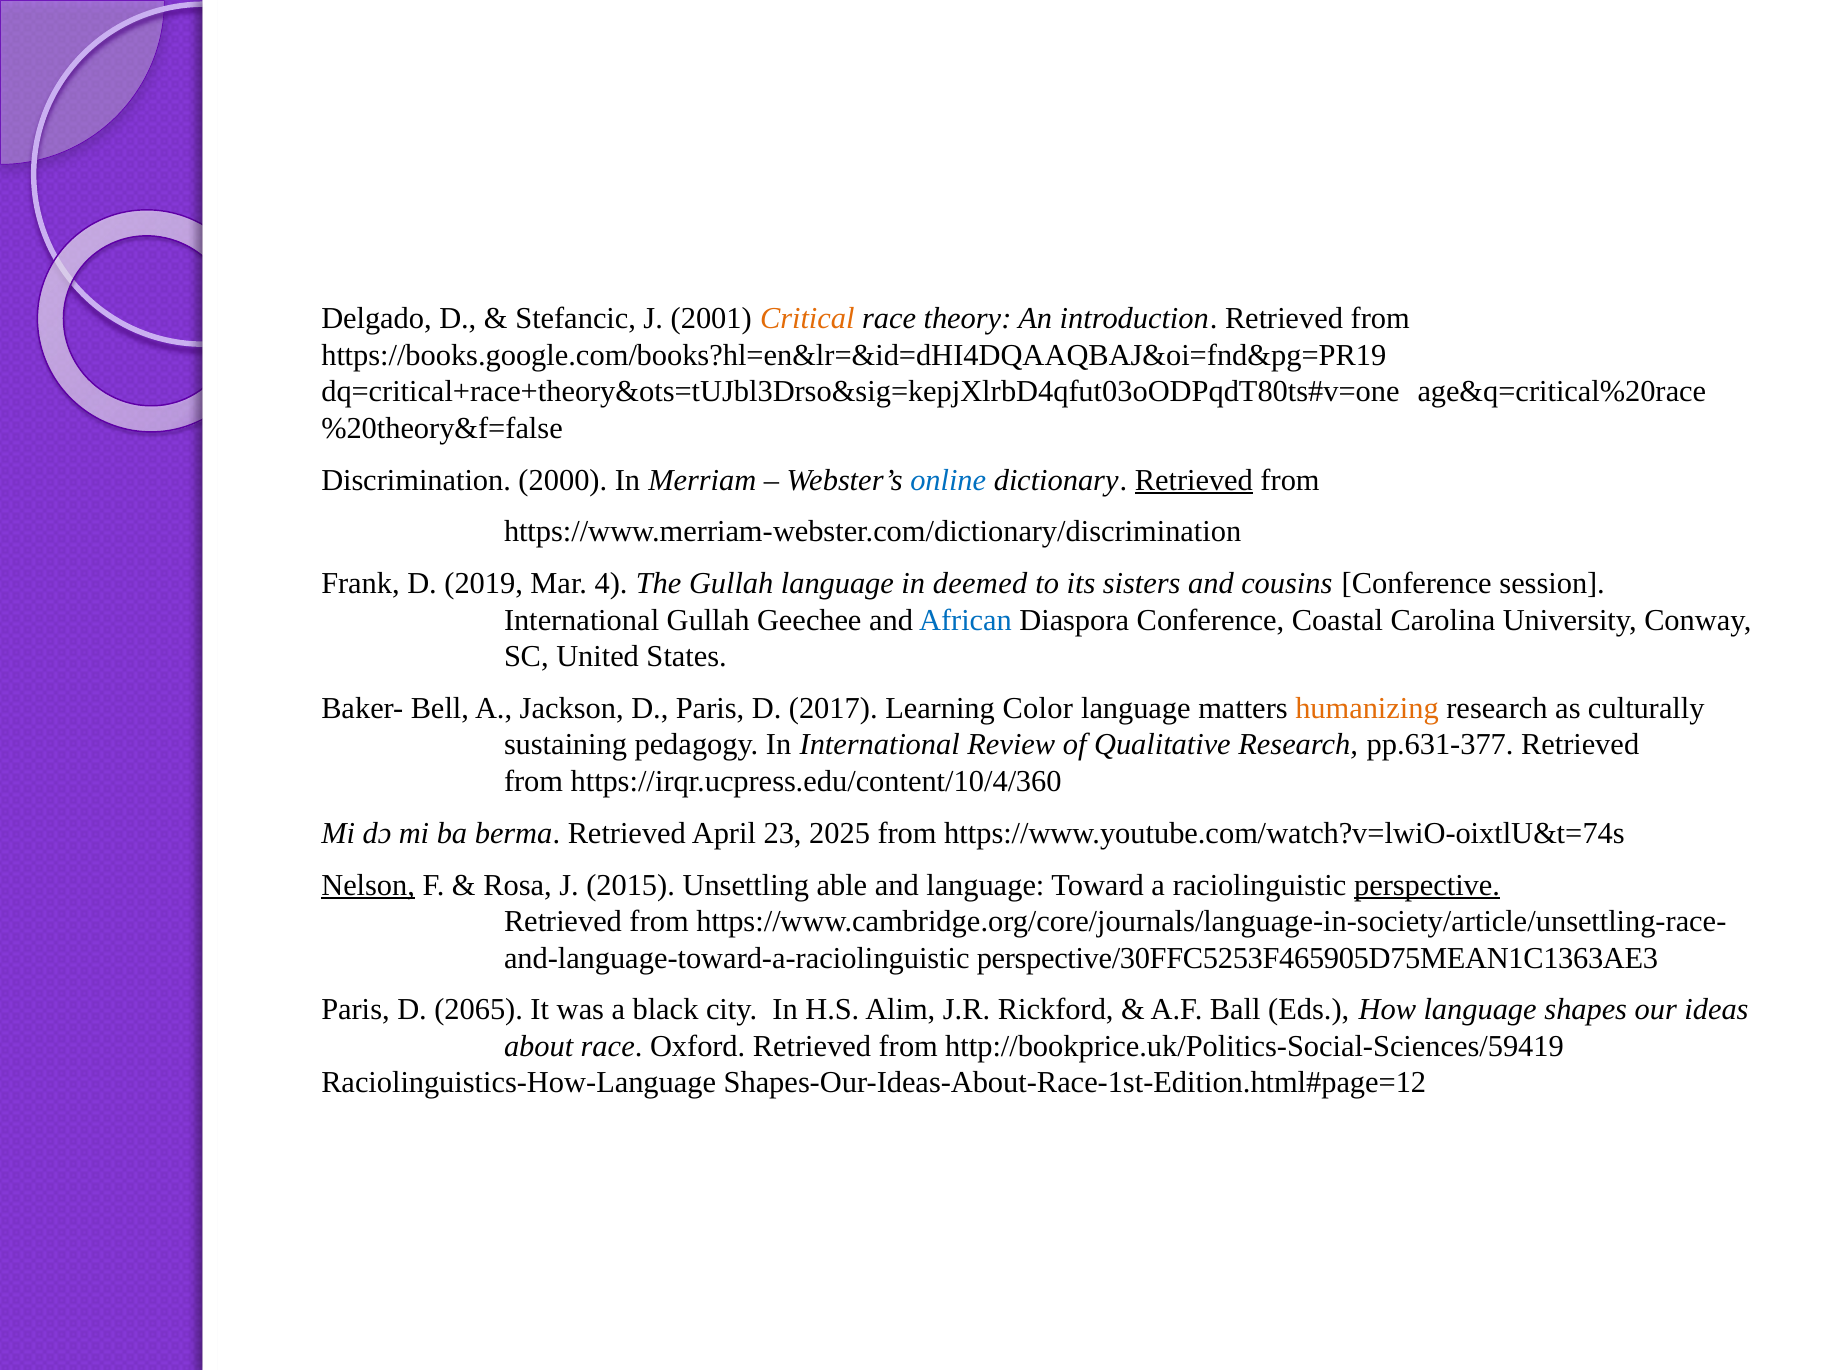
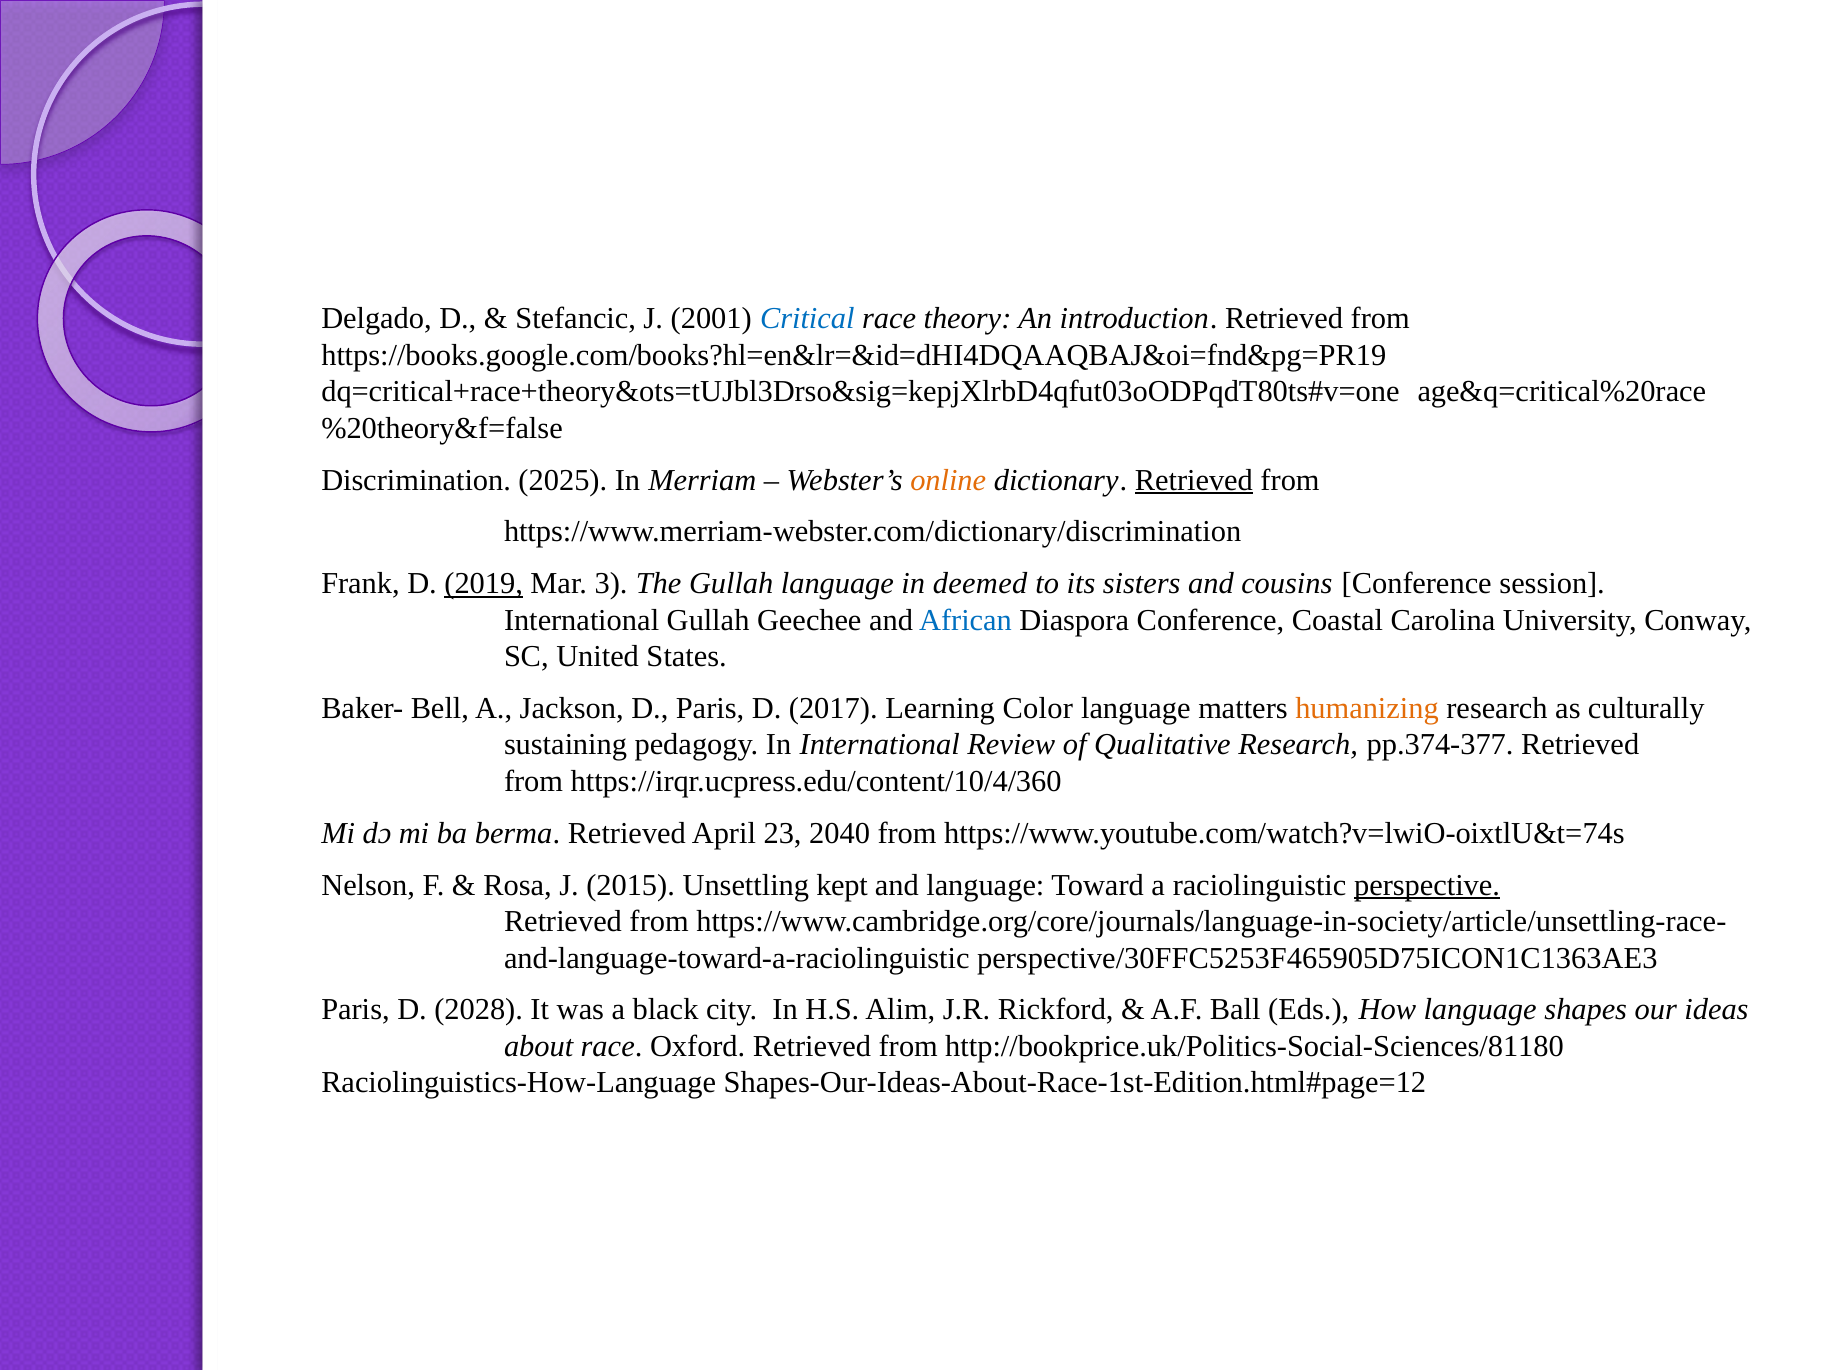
Critical colour: orange -> blue (807, 319)
2000: 2000 -> 2025 (563, 480)
online colour: blue -> orange (948, 480)
2019 underline: none -> present (484, 584)
4: 4 -> 3 (611, 584)
pp.631-377: pp.631-377 -> pp.374-377 (1440, 745)
2025: 2025 -> 2040 (840, 833)
Nelson underline: present -> none (368, 885)
able: able -> kept (842, 885)
perspective/30FFC5253F465905D75MEAN1C1363AE3: perspective/30FFC5253F465905D75MEAN1C1363AE3 -> perspective/30FFC5253F465905D75ICON1C1363AE3 (1317, 958)
2065: 2065 -> 2028 (479, 1010)
http://bookprice.uk/Politics-Social-Sciences/59419: http://bookprice.uk/Politics-Social-Sciences/59419 -> http://bookprice.uk/Politics-Social-Sciences/81180 (1255, 1047)
